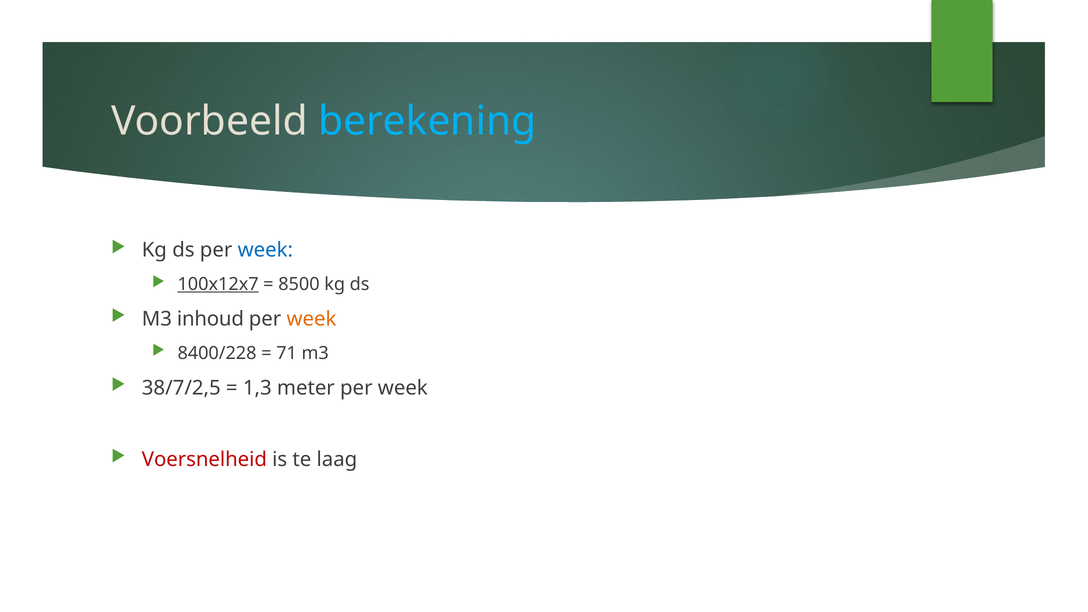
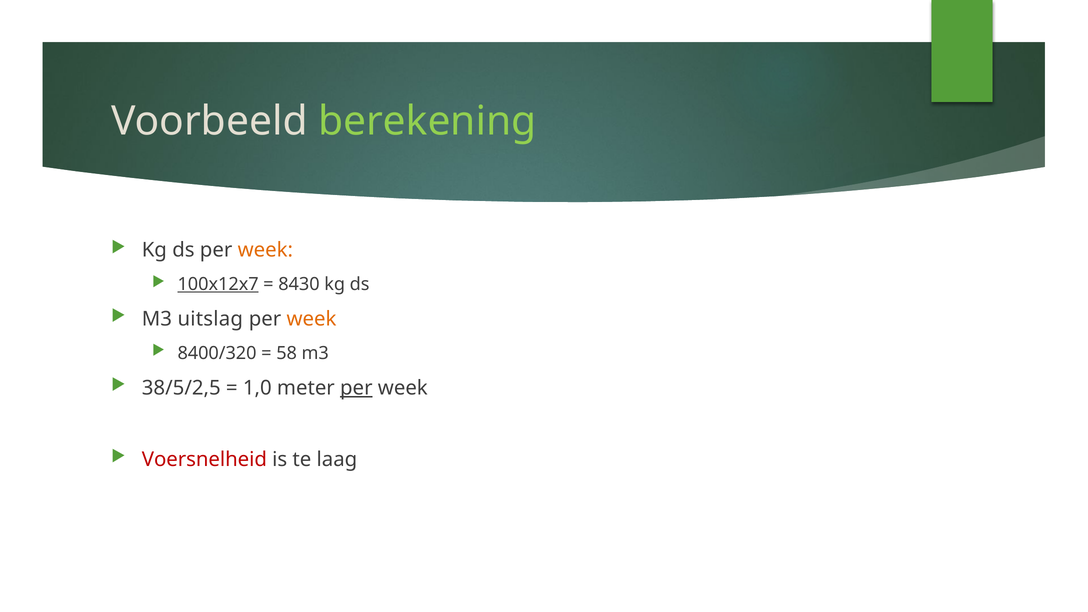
berekening colour: light blue -> light green (427, 121)
week colour: blue -> orange (265, 250)
8500: 8500 -> 8430 (299, 284)
inhoud: inhoud -> uitslag (210, 319)
8400/228: 8400/228 -> 8400/320 (217, 353)
71: 71 -> 58 (287, 353)
38/7/2,5: 38/7/2,5 -> 38/5/2,5 (181, 388)
1,3: 1,3 -> 1,0 (257, 388)
per underline: none -> present (356, 388)
